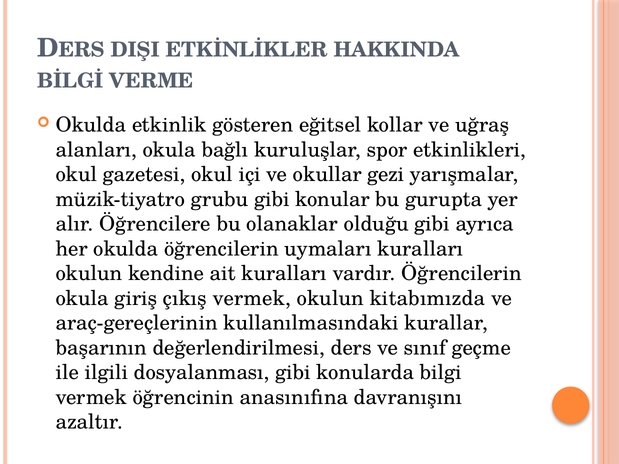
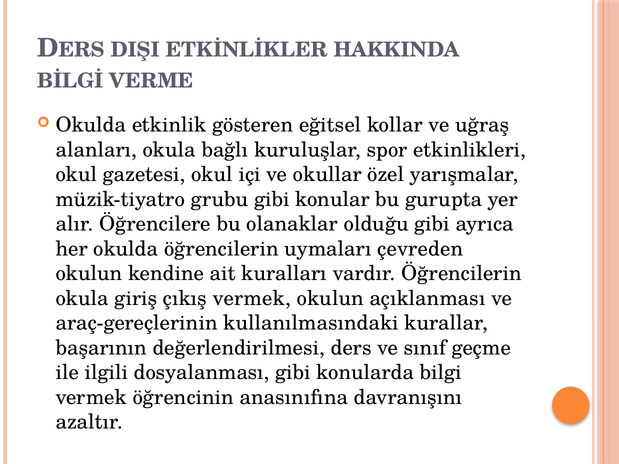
gezi: gezi -> özel (386, 175)
uymaları kuralları: kuralları -> çevreden (420, 249)
kitabımızda: kitabımızda -> açıklanması (428, 299)
